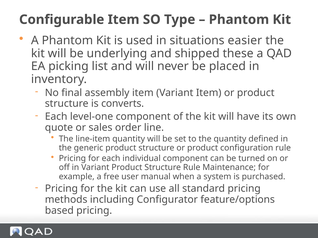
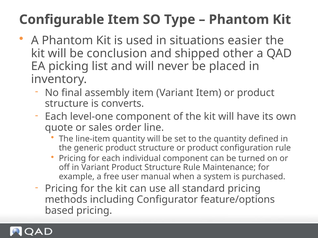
underlying: underlying -> conclusion (117, 53)
these: these -> other (238, 53)
